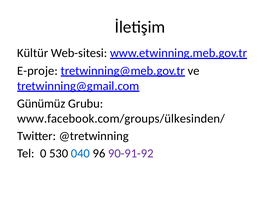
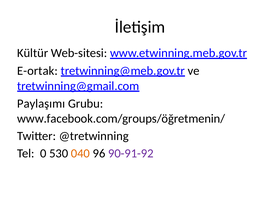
E-proje: E-proje -> E-ortak (37, 71)
Günümüz: Günümüz -> Paylaşımı (41, 104)
www.facebook.com/groups/ülkesinden/: www.facebook.com/groups/ülkesinden/ -> www.facebook.com/groups/öğretmenin/ (121, 119)
040 colour: blue -> orange (80, 153)
